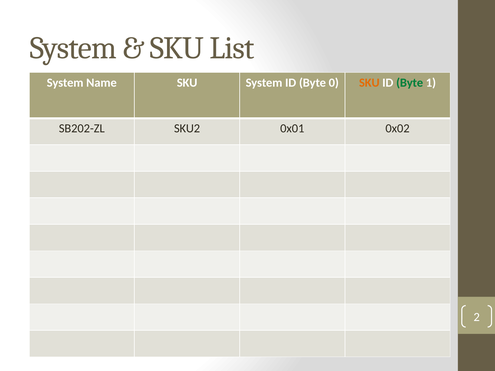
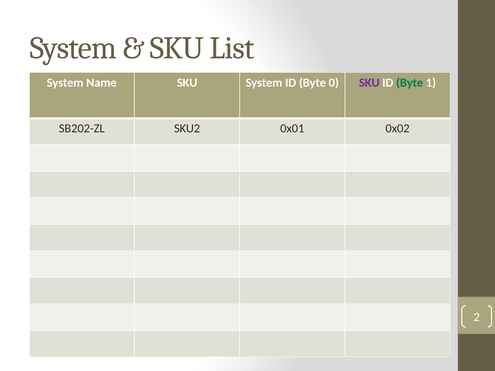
SKU colour: orange -> purple (369, 83)
